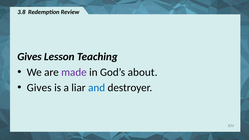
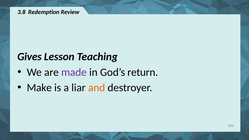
about: about -> return (143, 72)
Gives: Gives -> Make (39, 88)
and colour: blue -> orange (97, 88)
